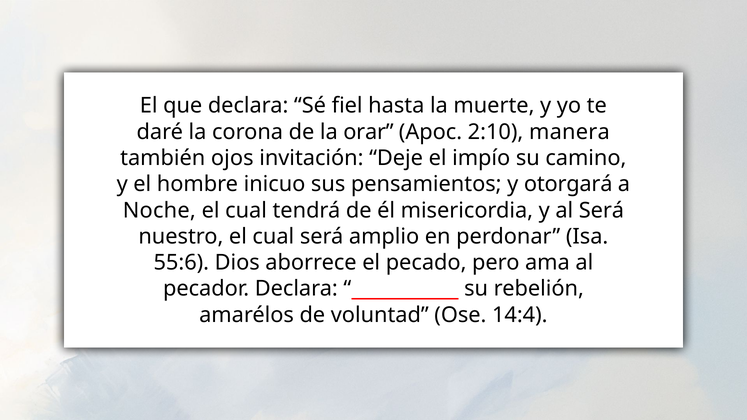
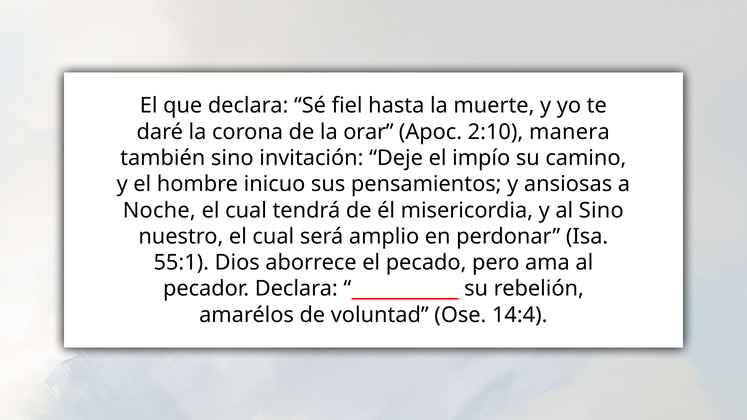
también ojos: ojos -> sino (232, 158)
otorgará: otorgará -> ansiosas (568, 184)
al Será: Será -> Sino (601, 210)
55:6: 55:6 -> 55:1 (181, 263)
